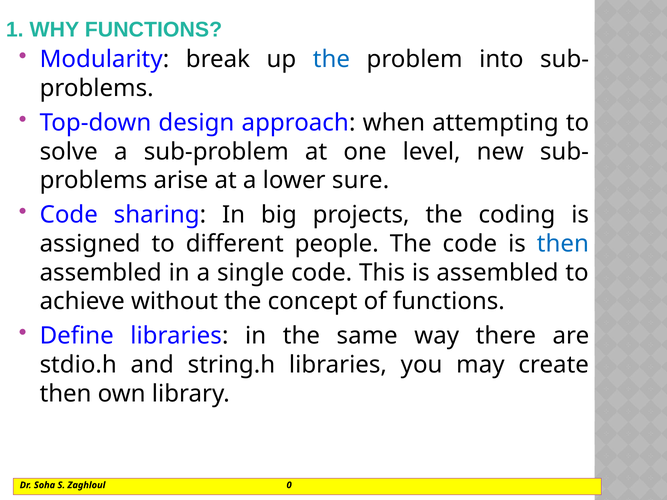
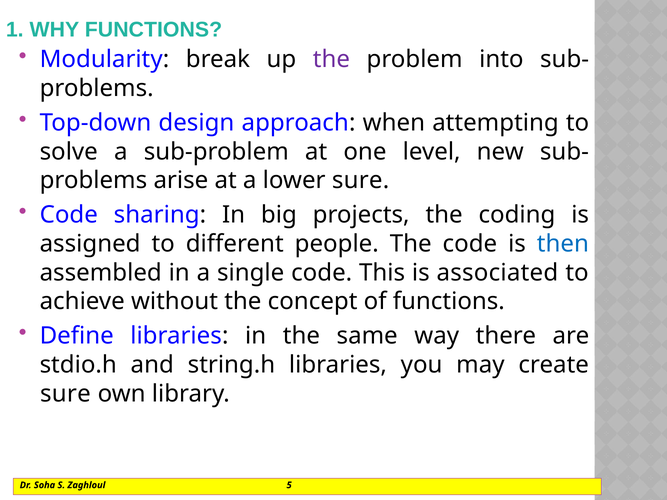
the colour: blue -> purple (331, 59)
is assembled: assembled -> associated (497, 273)
then: then -> sure (65, 394)
0: 0 -> 5 (289, 485)
